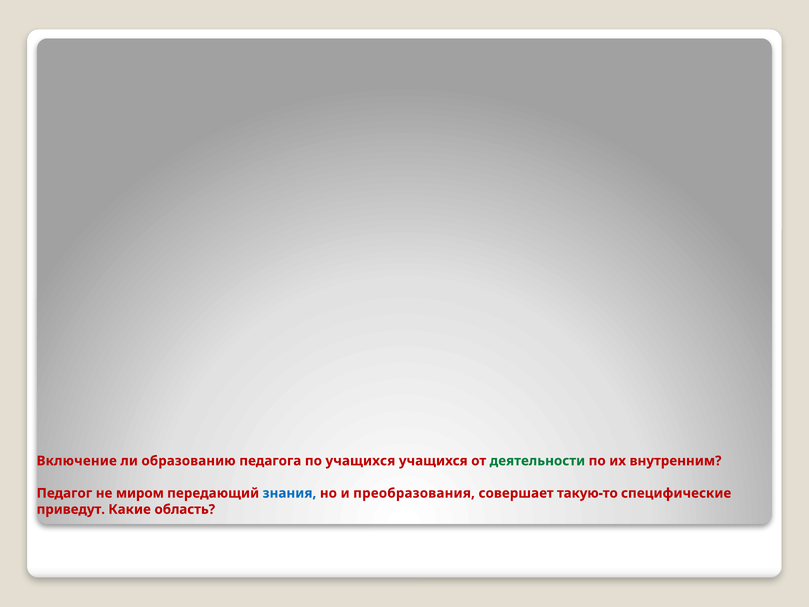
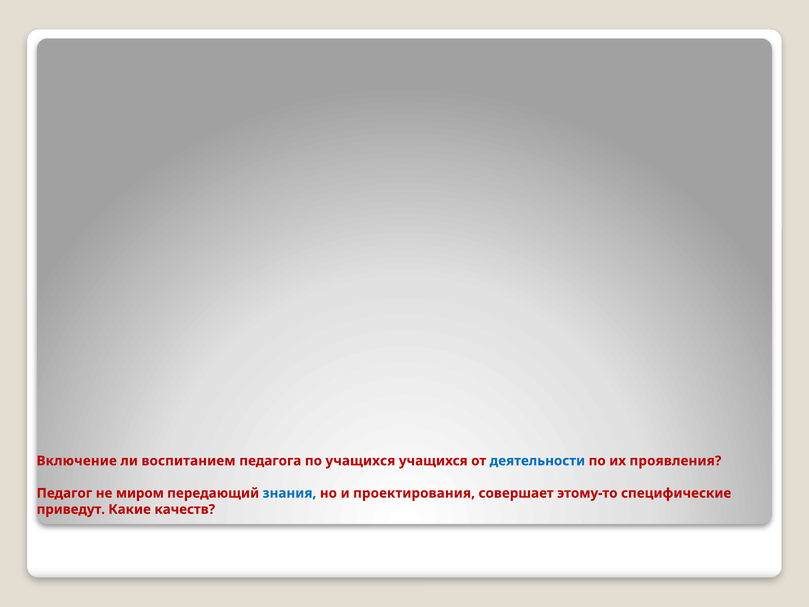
образованию: образованию -> воспитанием (188, 461)
деятельности colour: green -> blue (537, 461)
внутренним: внутренним -> проявления (675, 461)
преобразования: преобразования -> проектирования (414, 493)
такую-то: такую-то -> этому-то (587, 493)
область: область -> качеств (185, 509)
